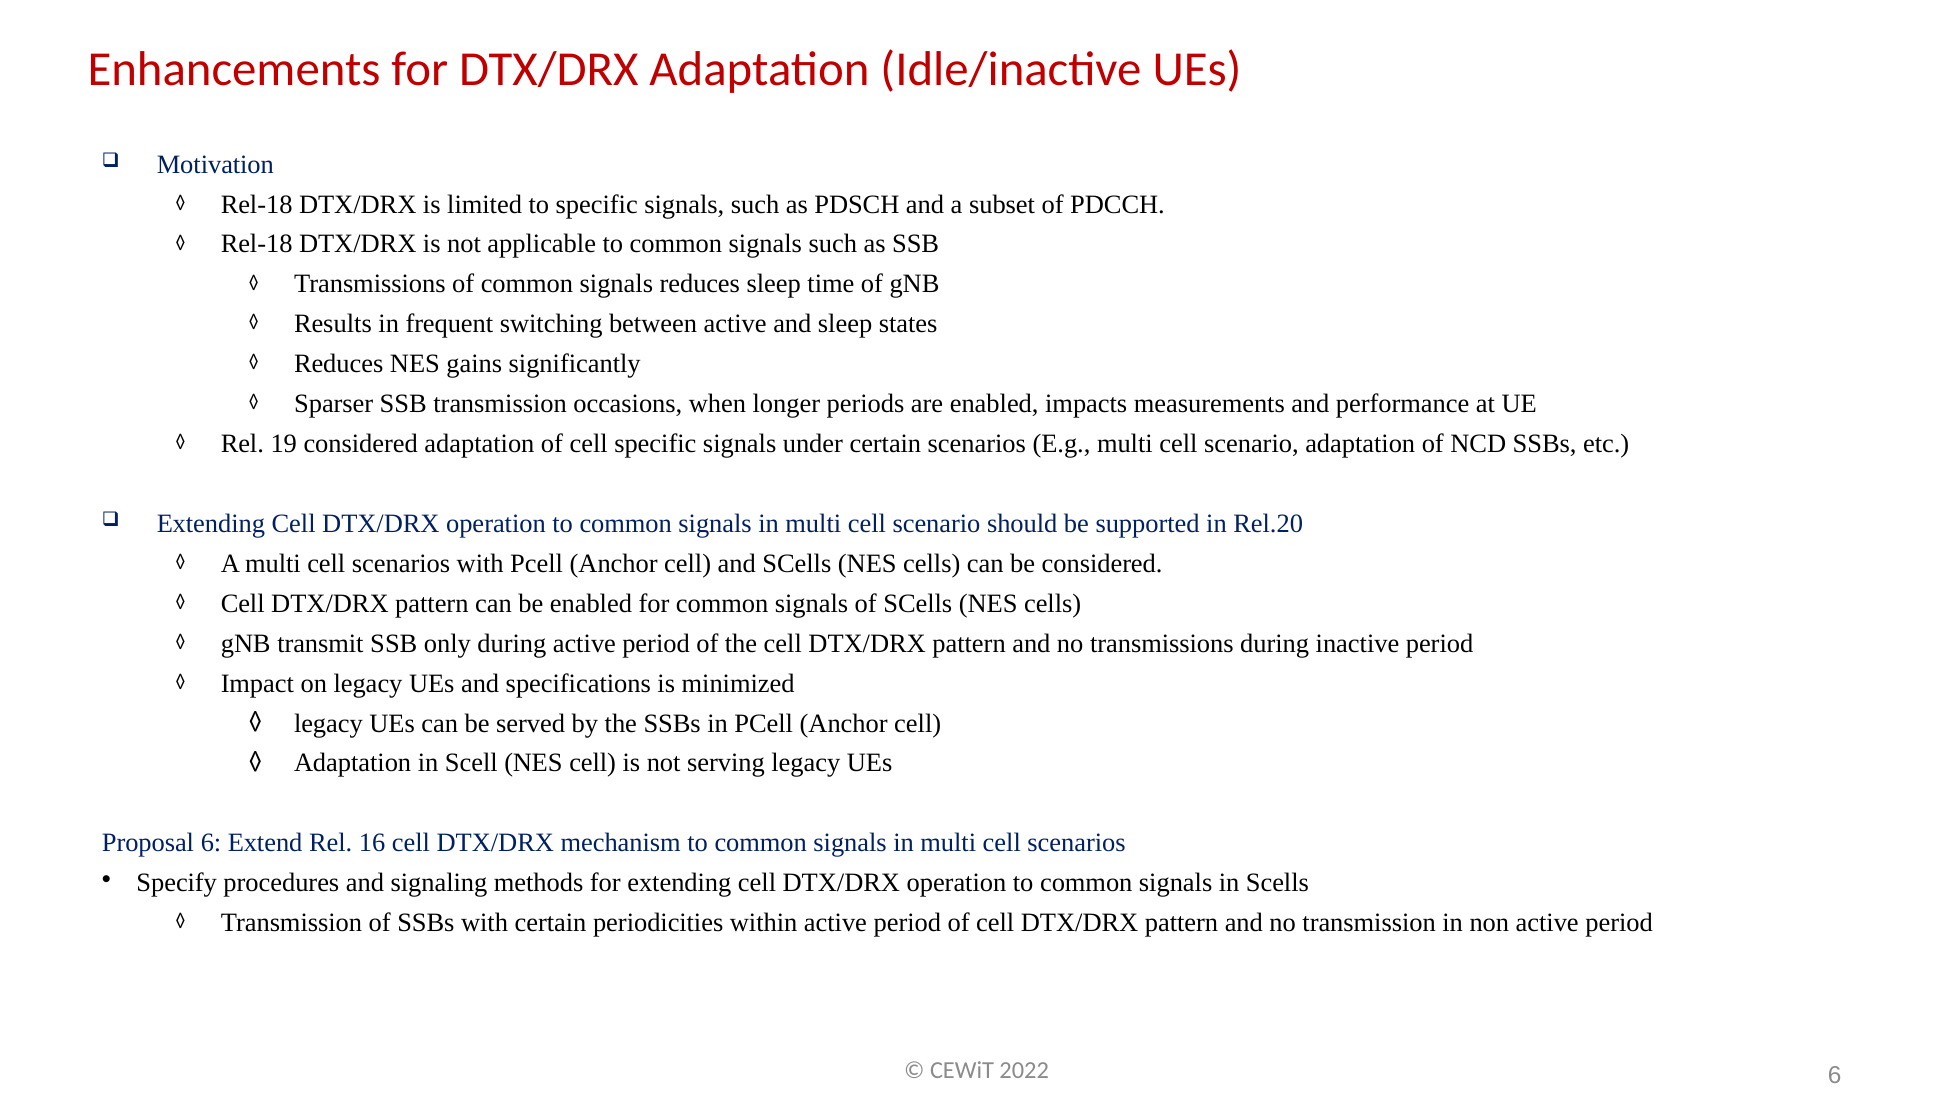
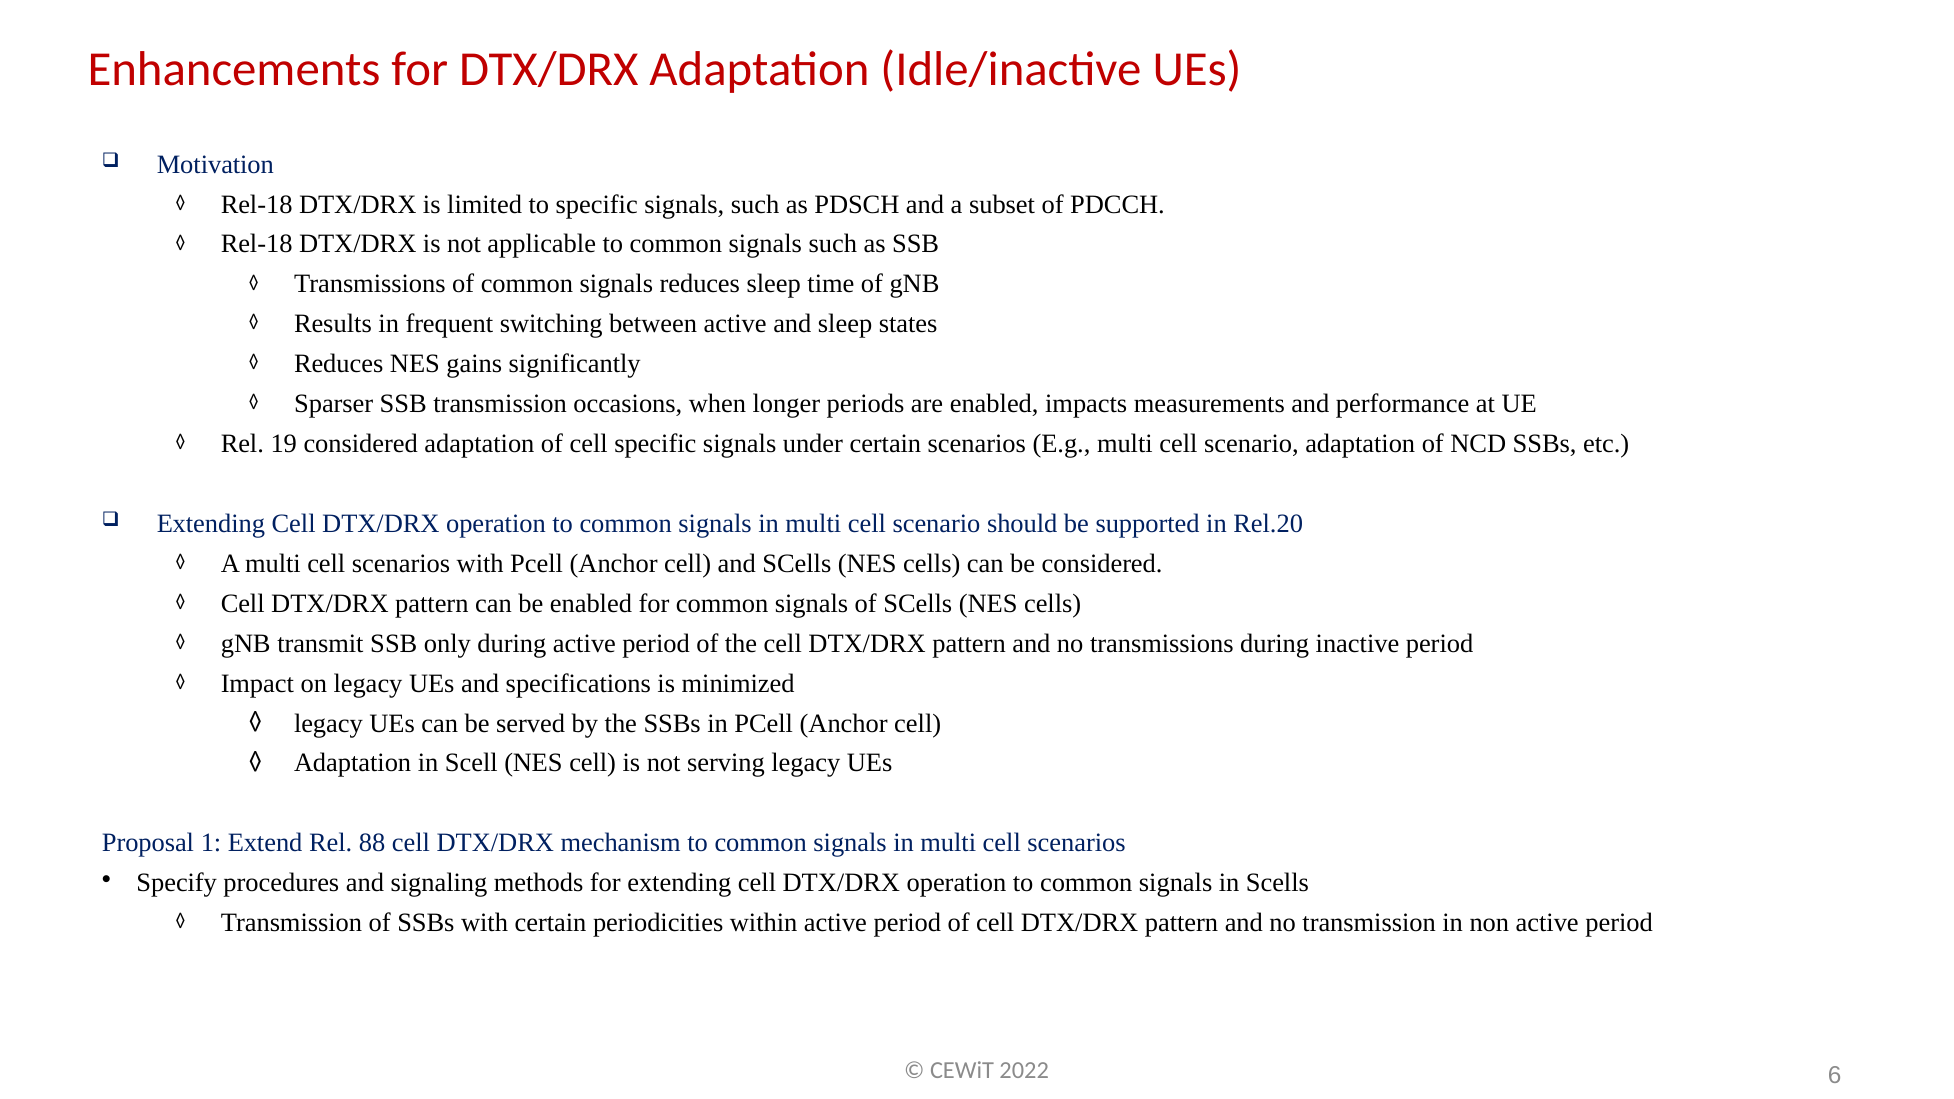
Proposal 6: 6 -> 1 (211, 843)
16: 16 -> 88 (372, 843)
